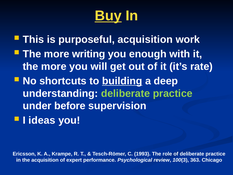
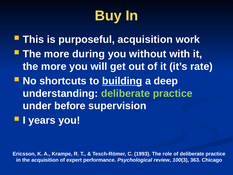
Buy underline: present -> none (108, 16)
writing: writing -> during (89, 54)
enough: enough -> without (148, 54)
ideas: ideas -> years (42, 120)
